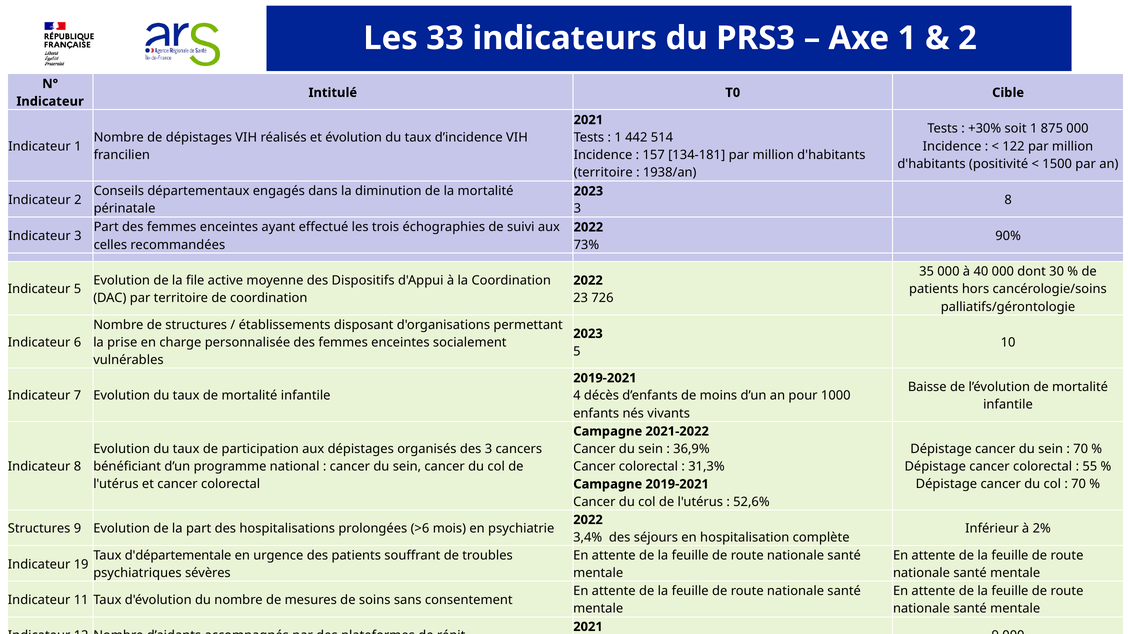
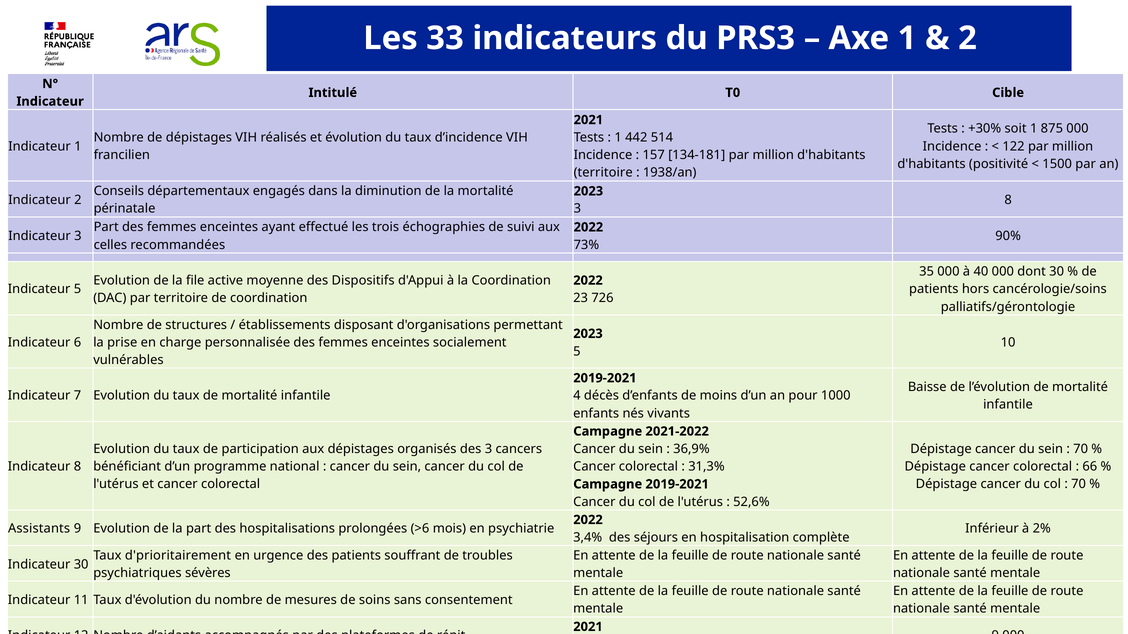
55: 55 -> 66 (1090, 467)
Structures: Structures -> Assistants (39, 529)
d'départementale: d'départementale -> d'prioritairement (178, 556)
Indicateur 19: 19 -> 30 (81, 565)
